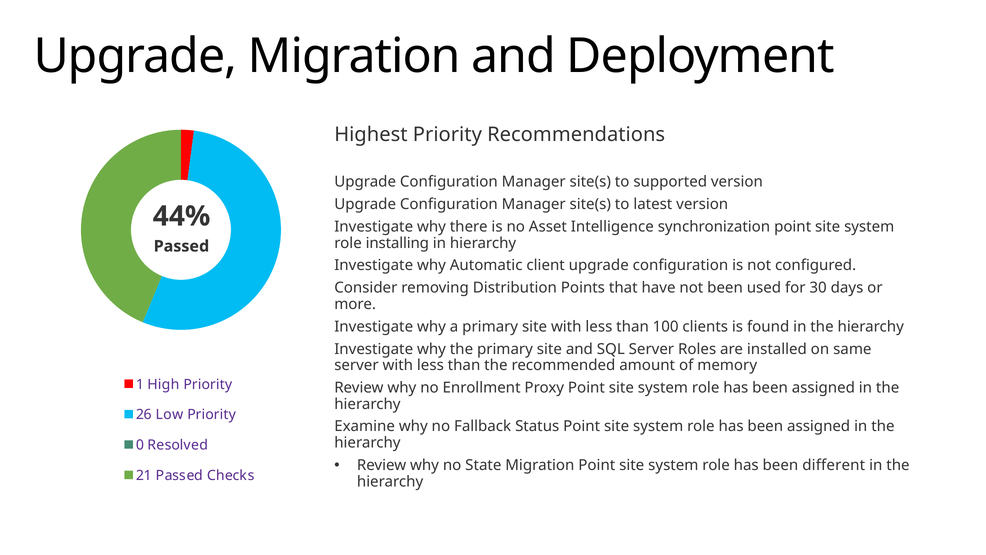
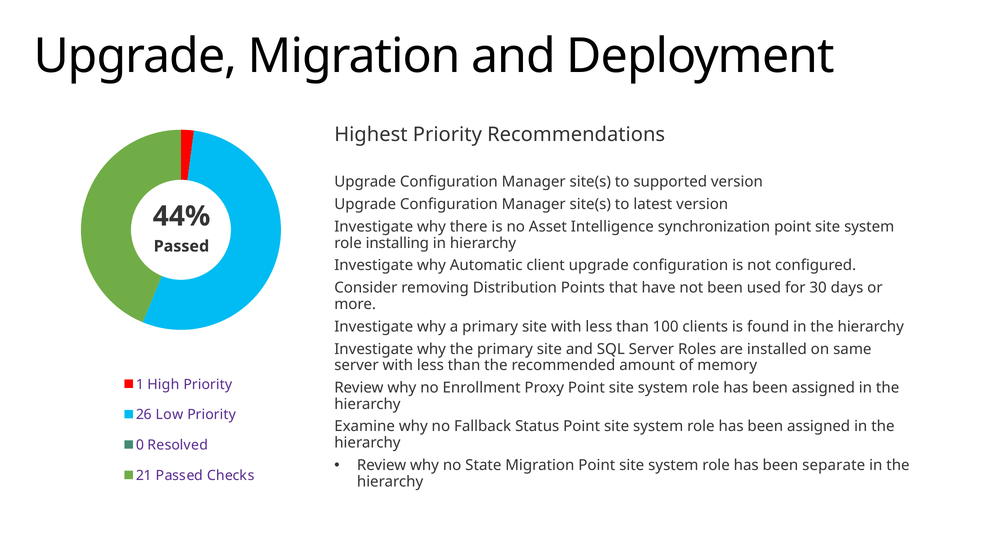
different: different -> separate (834, 465)
